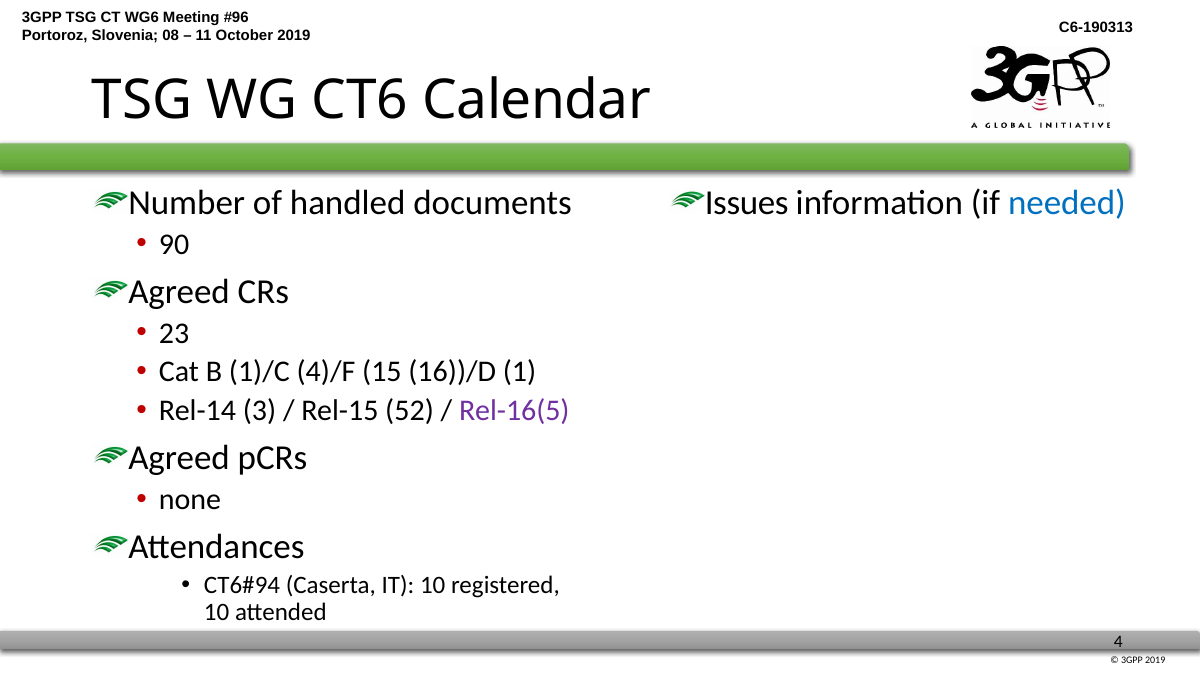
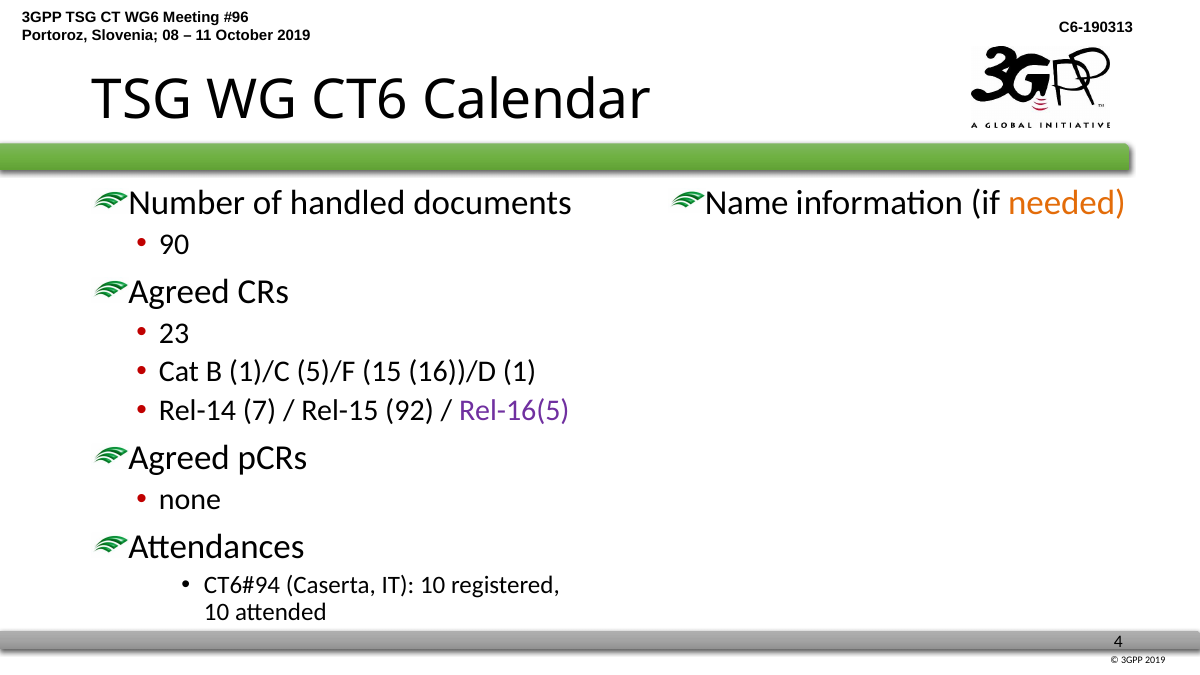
Issues: Issues -> Name (747, 203)
needed colour: blue -> orange (1067, 203)
4)/F: 4)/F -> 5)/F (326, 372)
3: 3 -> 7 (260, 410)
52: 52 -> 92 (410, 410)
